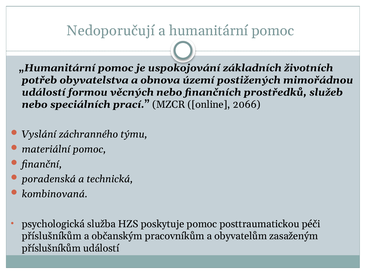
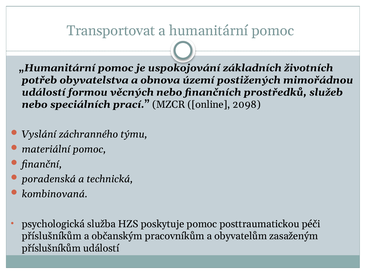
Nedoporučují: Nedoporučují -> Transportovat (111, 31)
2066: 2066 -> 2098 (247, 105)
